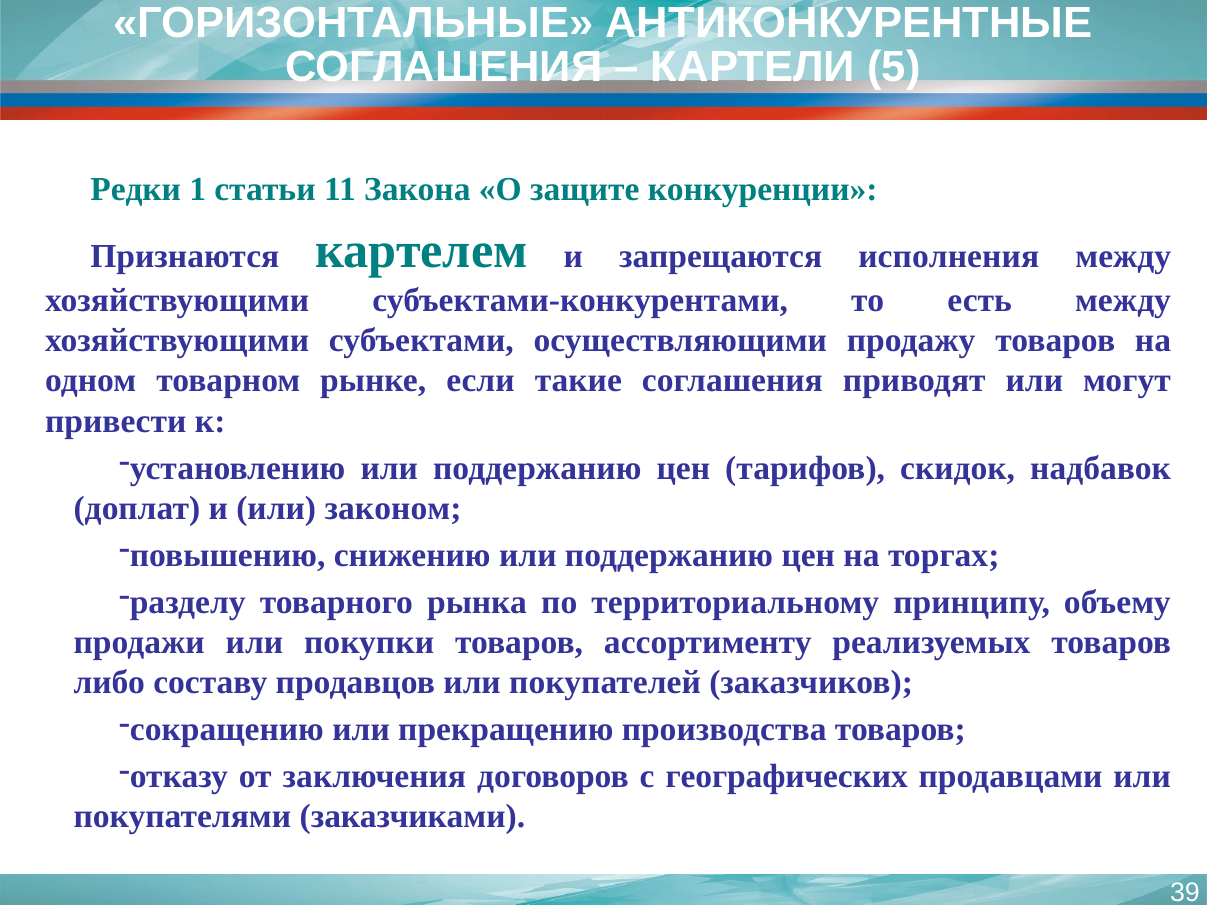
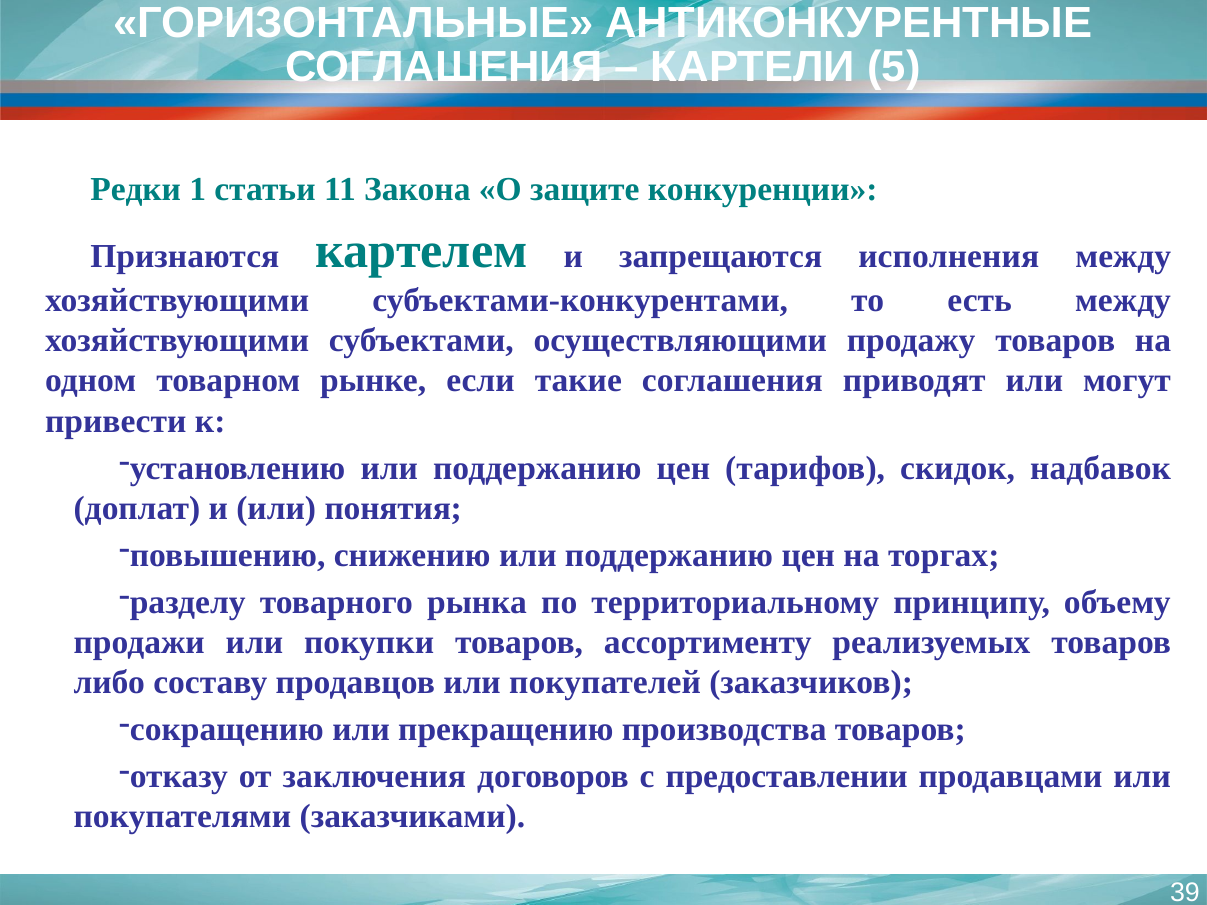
законом: законом -> понятия (393, 508)
географических: географических -> предоставлении (787, 777)
